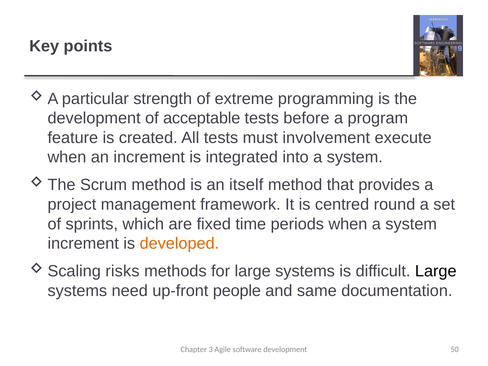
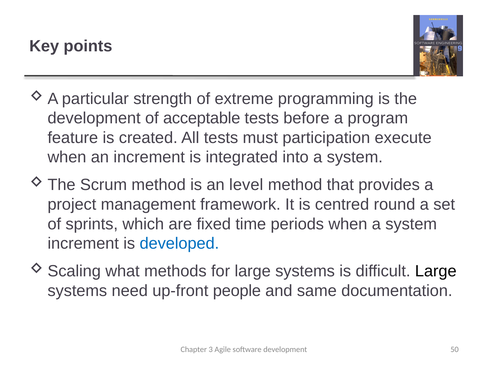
involvement: involvement -> participation (326, 138)
itself: itself -> level (246, 185)
developed colour: orange -> blue (179, 243)
risks: risks -> what (123, 271)
